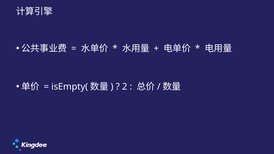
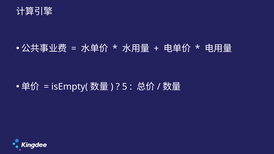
2: 2 -> 5 (125, 87)
